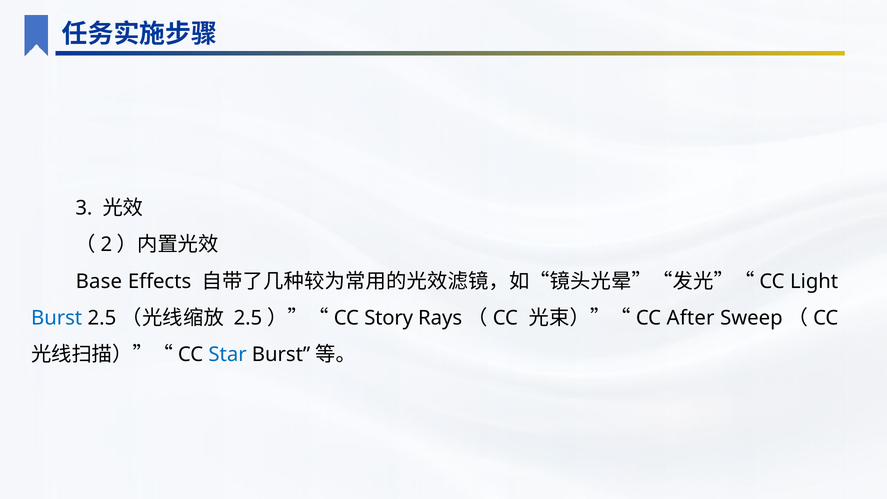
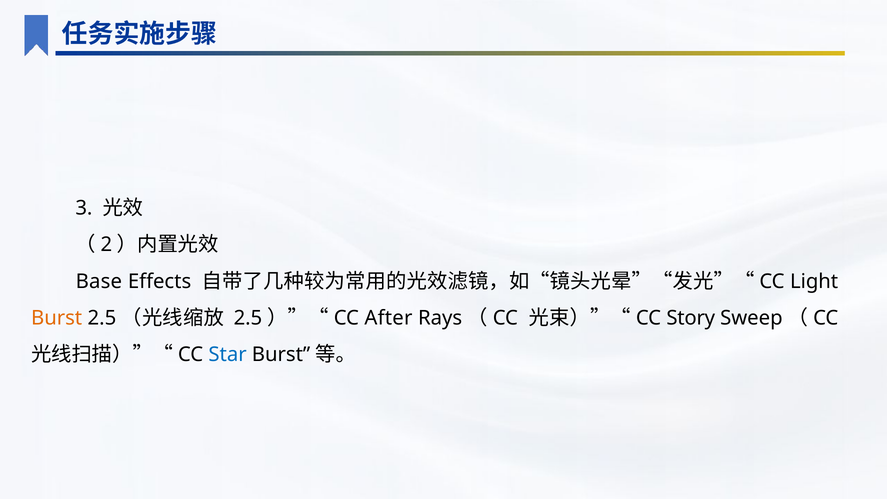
Burst colour: blue -> orange (57, 318)
Story: Story -> After (388, 318)
After: After -> Story (691, 318)
